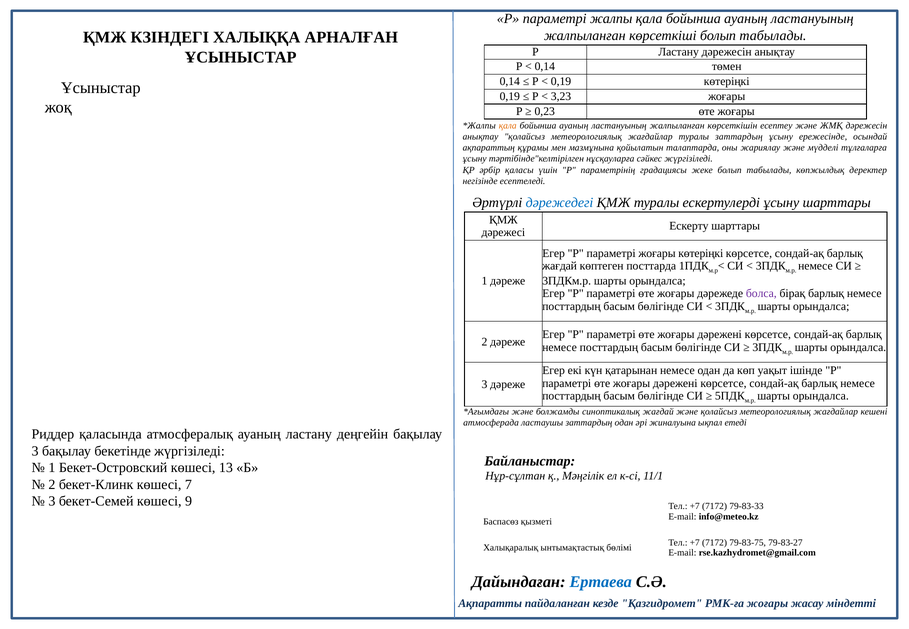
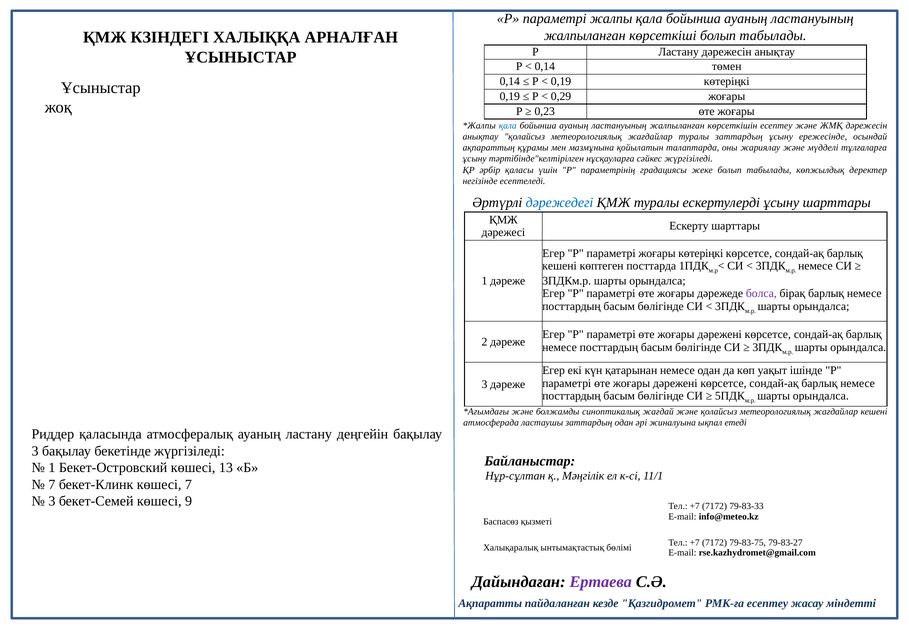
3,23: 3,23 -> 0,29 (561, 96)
қала colour: orange -> blue (508, 125)
жағдай: жағдай -> кешені (560, 266)
2: 2 -> 7 (52, 485)
Ертаева colour: blue -> purple (601, 582)
РМК-ға жоғары: жоғары -> есептеу (768, 604)
